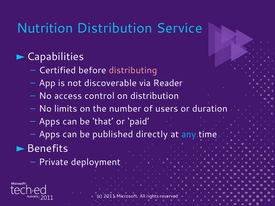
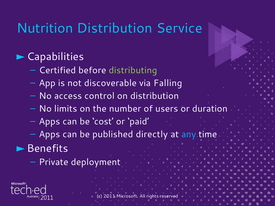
distributing colour: pink -> light green (133, 70)
Reader: Reader -> Falling (168, 83)
that: that -> cost (103, 122)
